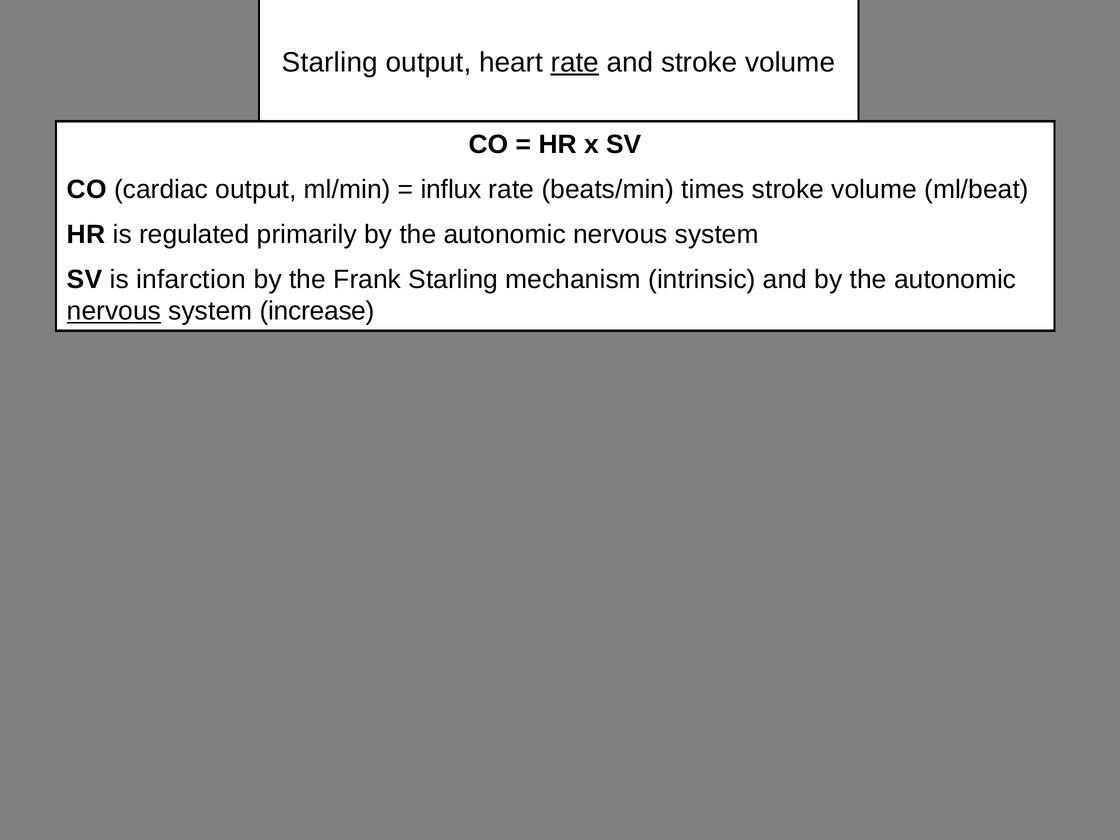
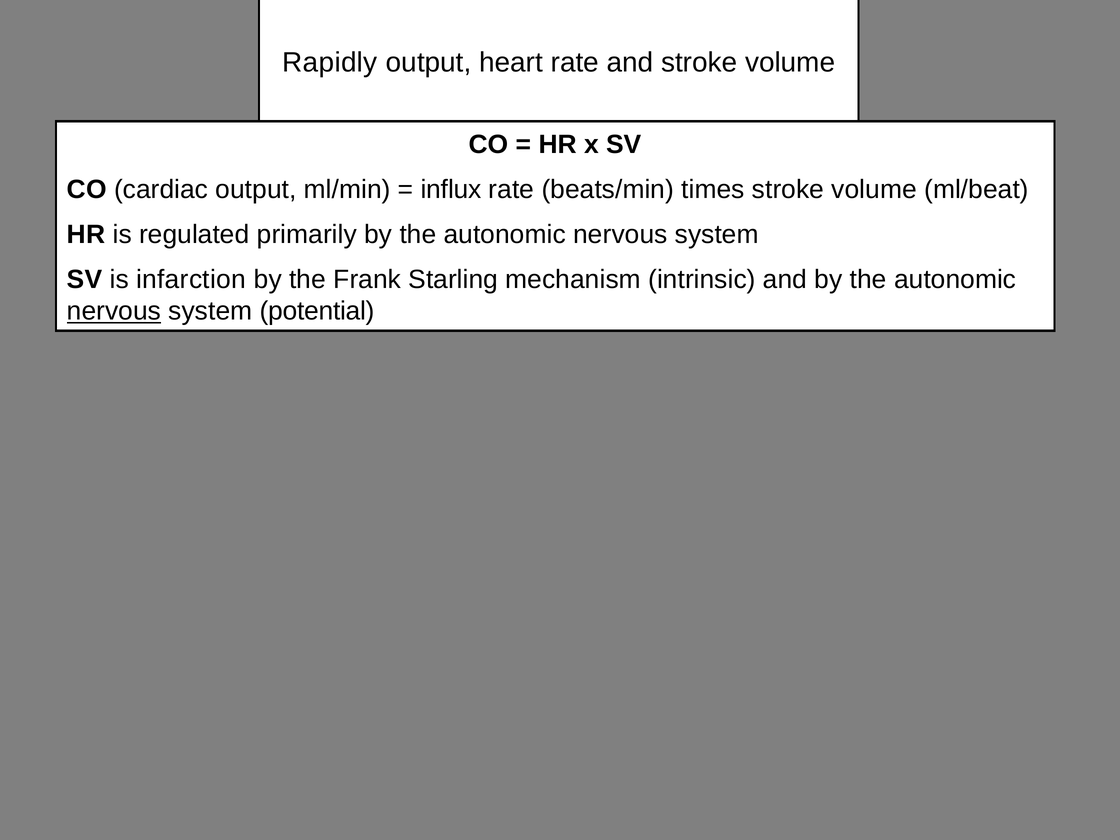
Starling: Starling -> Rapidly (330, 63)
rate underline: present -> none (575, 63)
increase: increase -> potential (317, 311)
